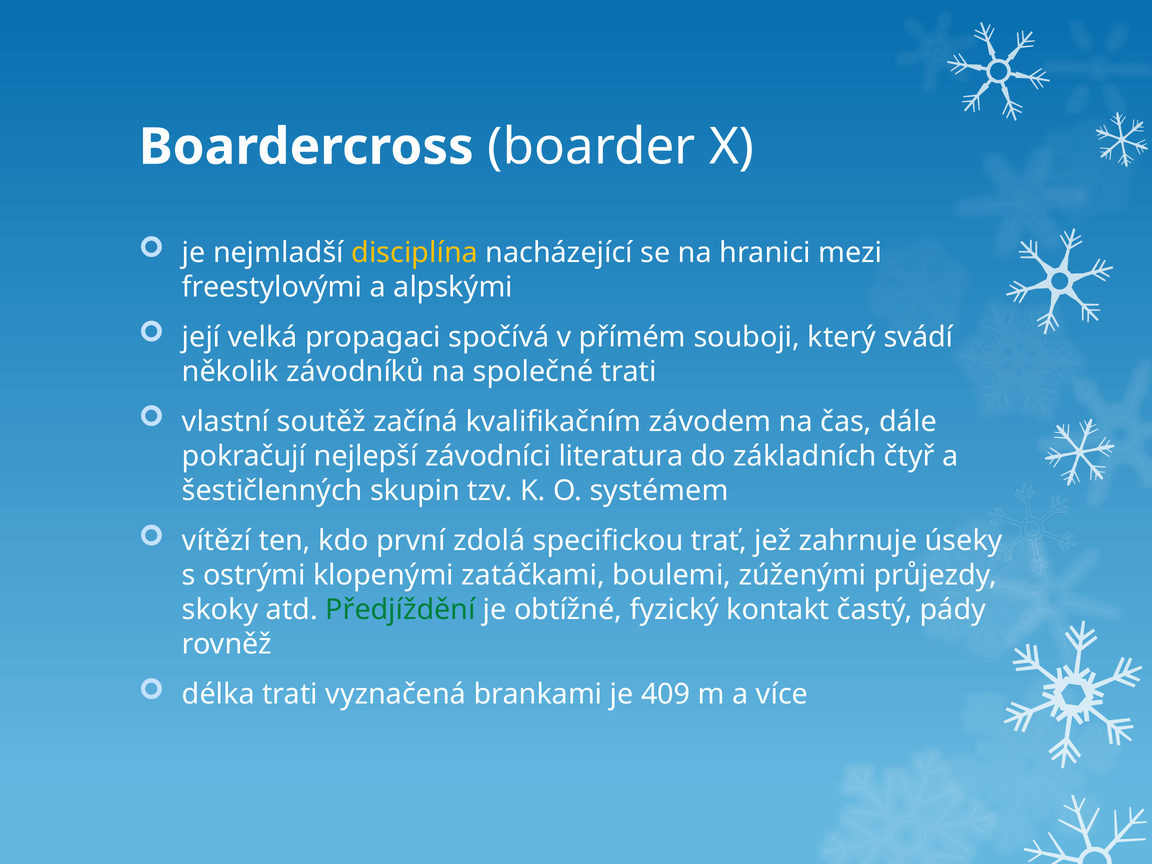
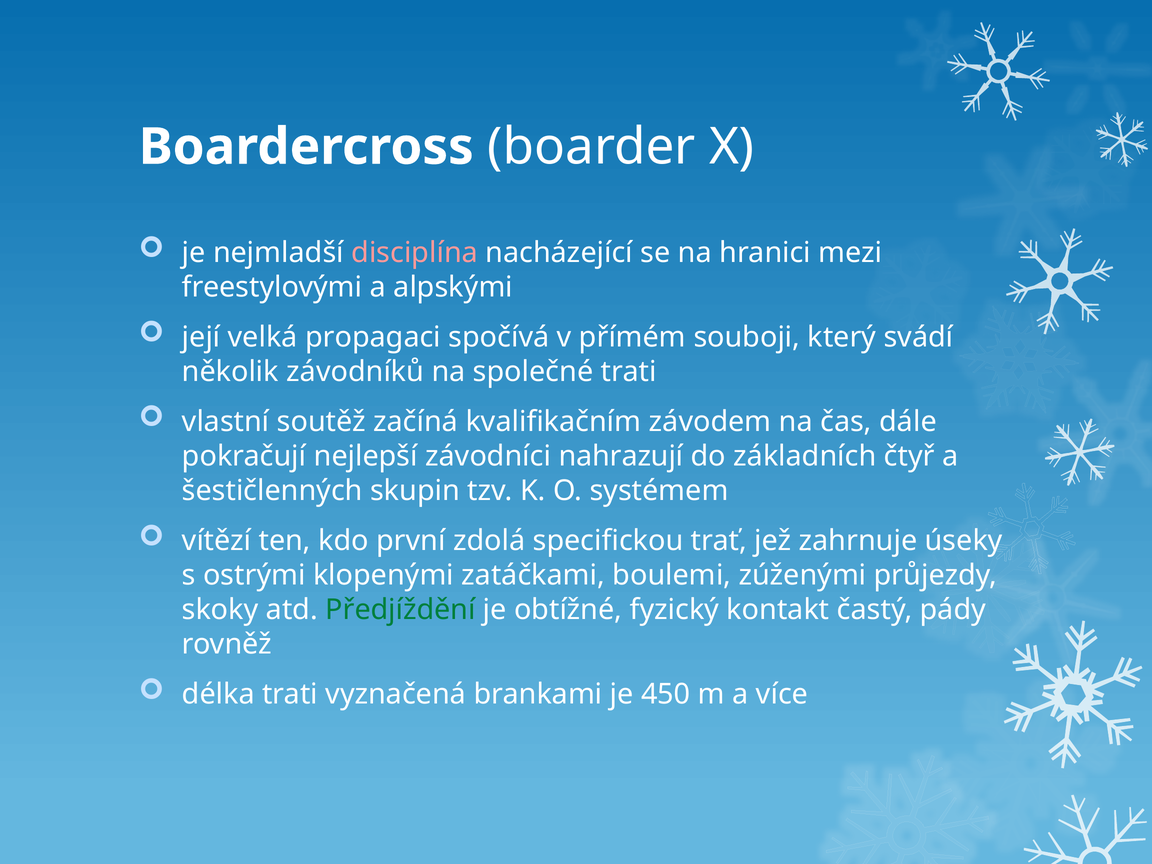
disciplína colour: yellow -> pink (415, 253)
literatura: literatura -> nahrazují (621, 456)
409: 409 -> 450 (666, 694)
